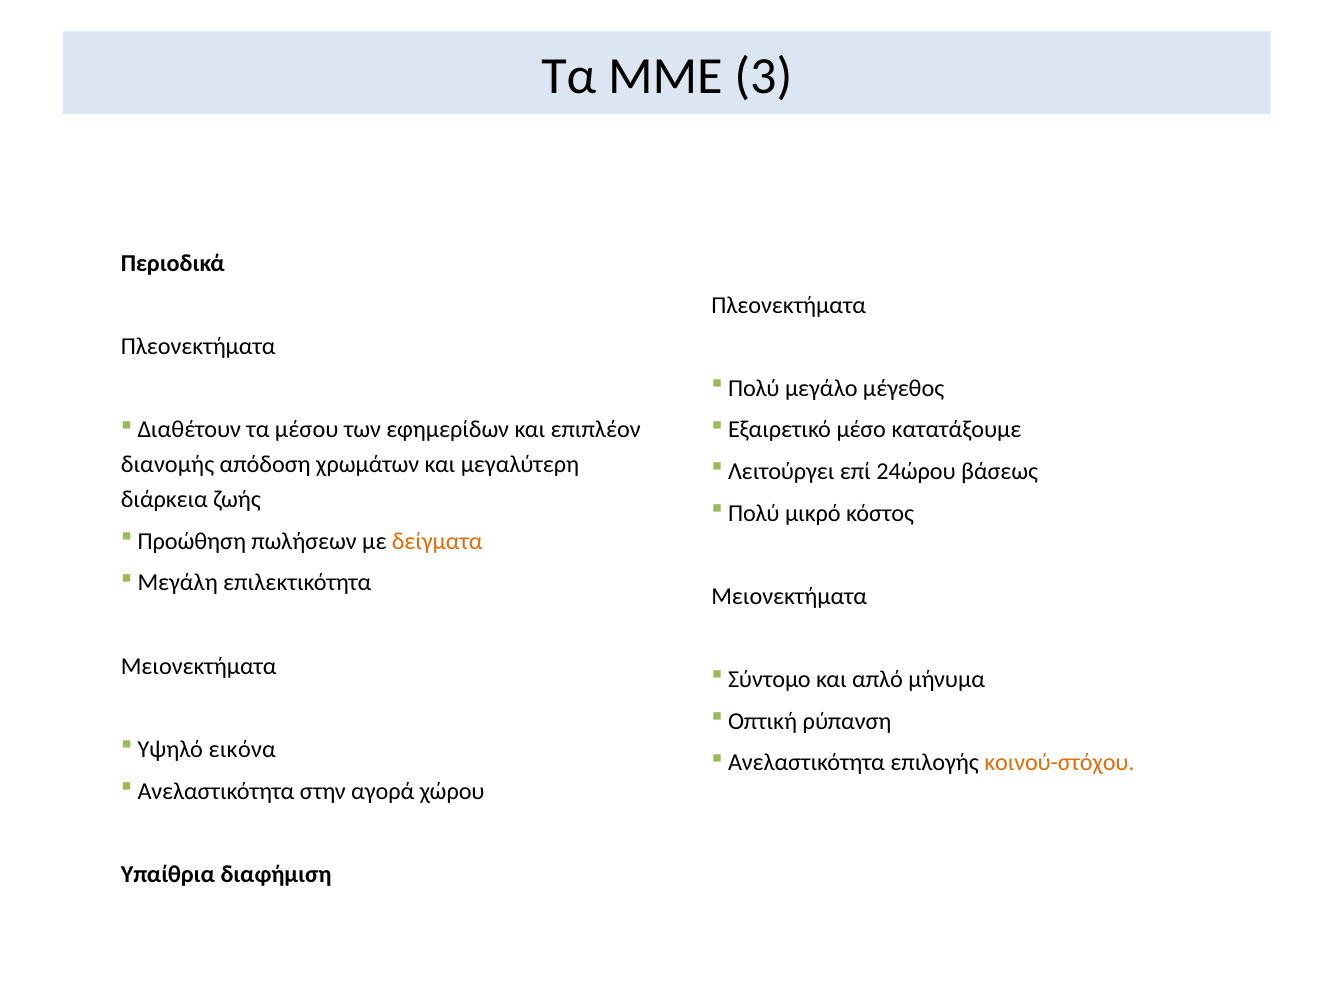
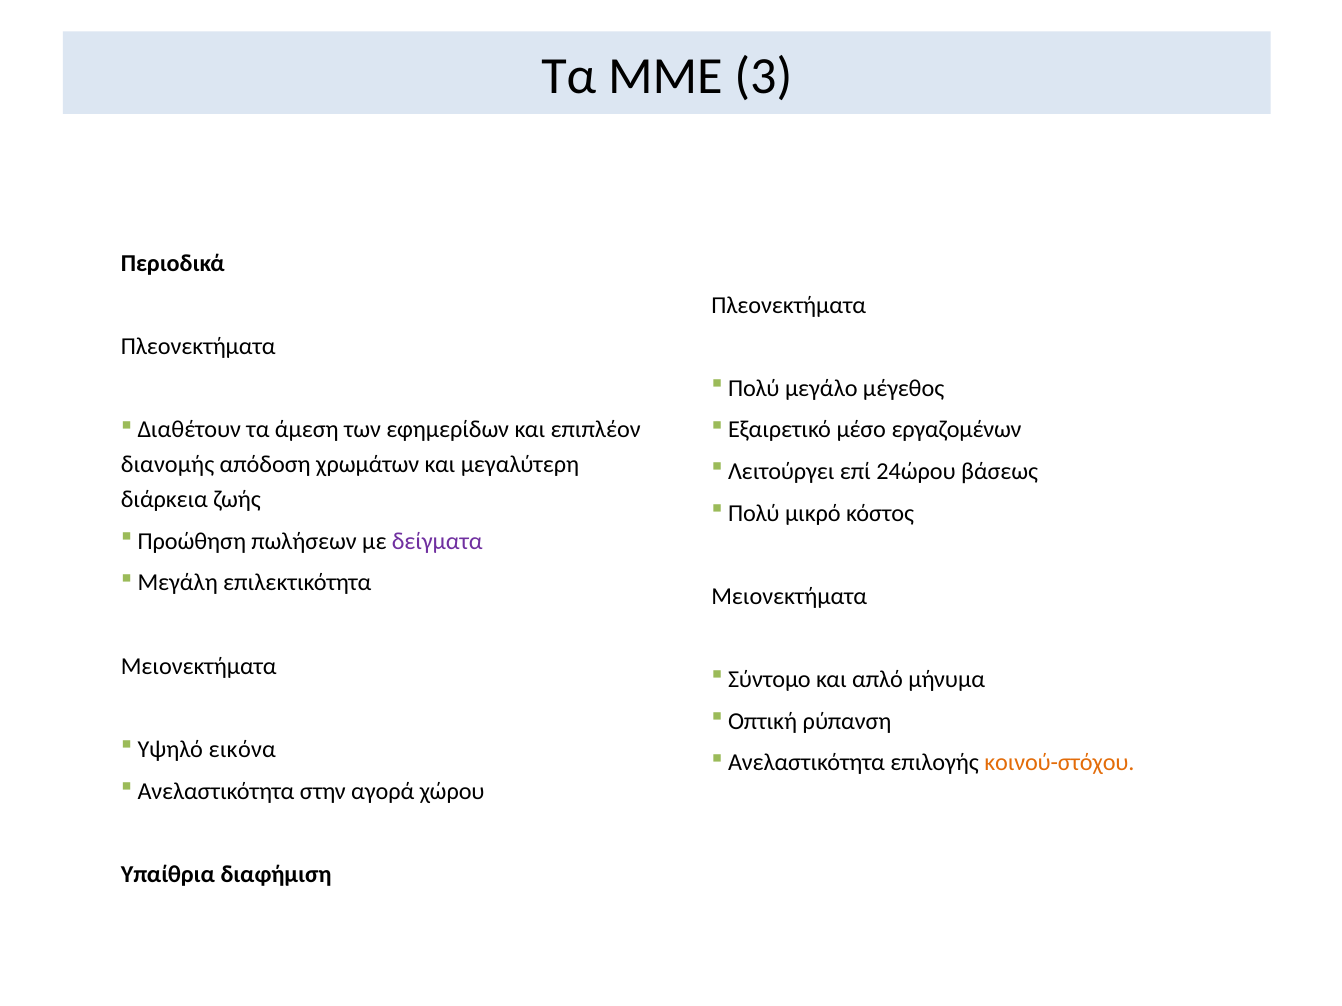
μέσου: μέσου -> άμεση (307, 430)
κατατάξουμε: κατατάξουμε -> εργαζομένων (957, 430)
δείγματα colour: orange -> purple (437, 542)
